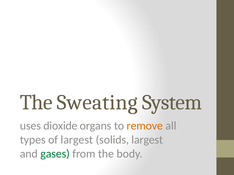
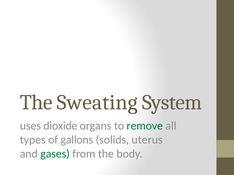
remove colour: orange -> green (145, 126)
of largest: largest -> gallons (77, 140)
solids largest: largest -> uterus (147, 140)
